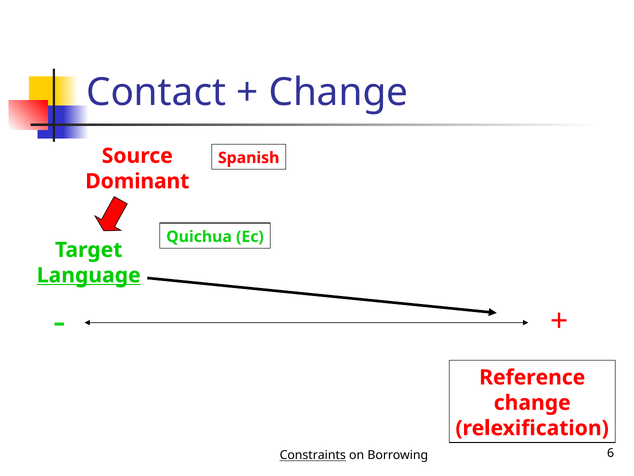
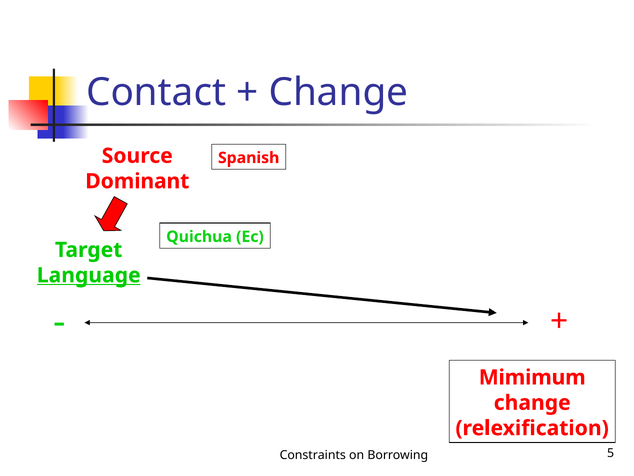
Reference: Reference -> Mimimum (532, 377)
Constraints underline: present -> none (313, 455)
6: 6 -> 5 (611, 453)
